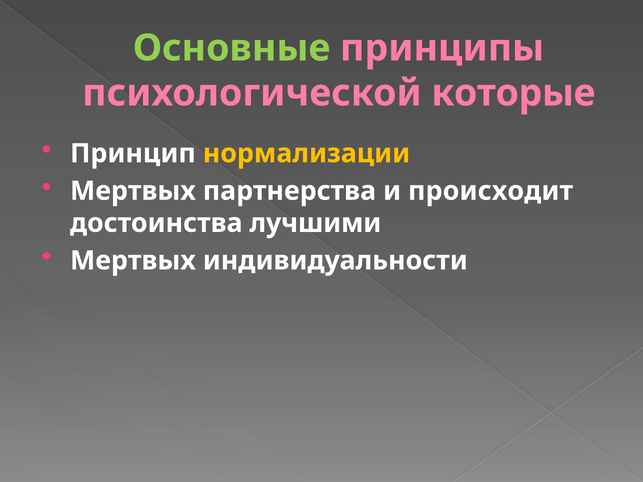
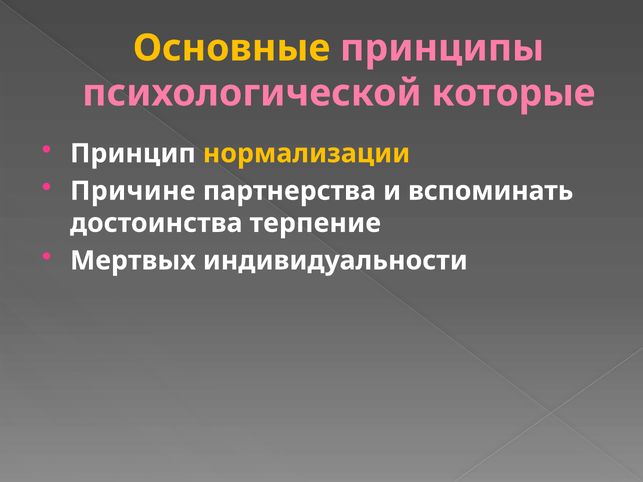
Основные colour: light green -> yellow (232, 48)
Мертвых: Мертвых -> Причине (133, 191)
происходит: происходит -> вспоминать (491, 191)
лучшими: лучшими -> терпение (315, 223)
